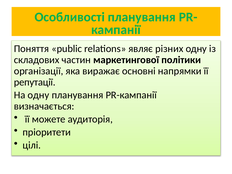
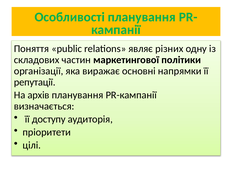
На одну: одну -> архів (39, 95)
можете: можете -> доступу (49, 119)
